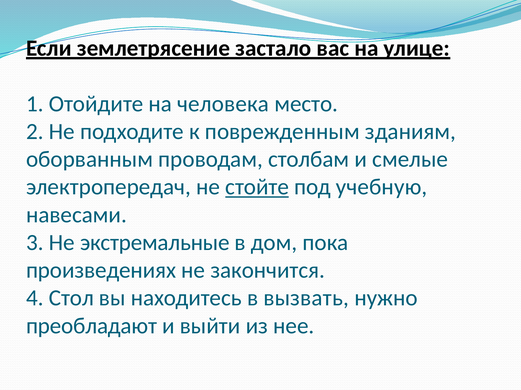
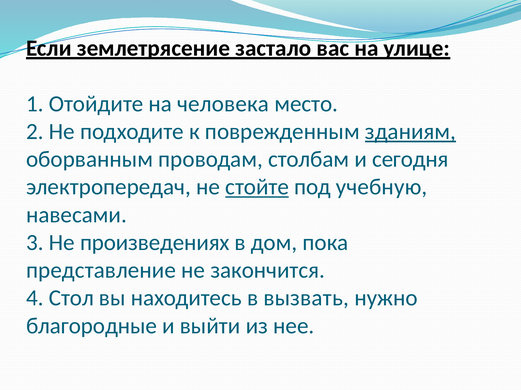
зданиям underline: none -> present (410, 132)
смелые: смелые -> сегодня (410, 160)
экстремальные: экстремальные -> произведениях (155, 243)
произведениях: произведениях -> представление (101, 271)
преобладают: преобладают -> благородные (92, 326)
